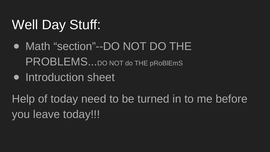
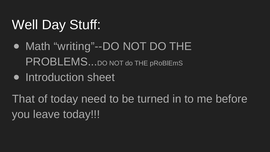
section”--DO: section”--DO -> writing”--DO (87, 46)
Help: Help -> That (23, 99)
